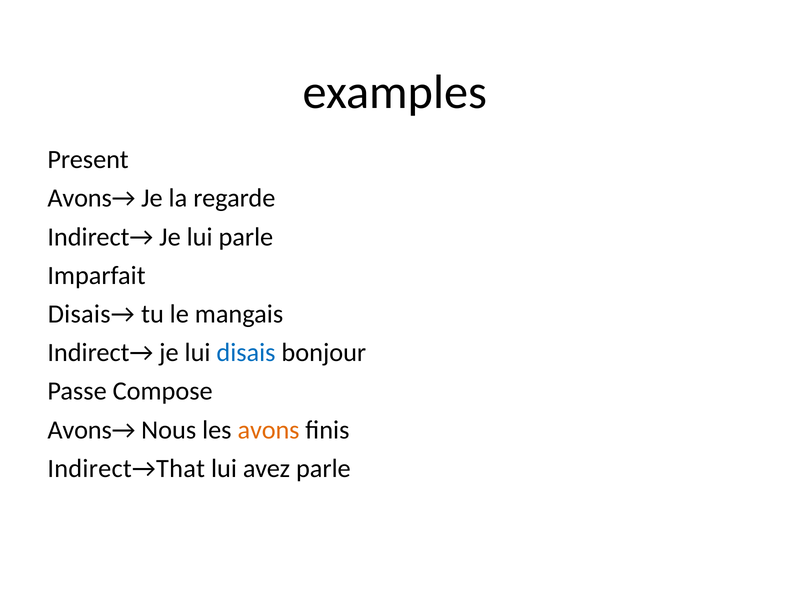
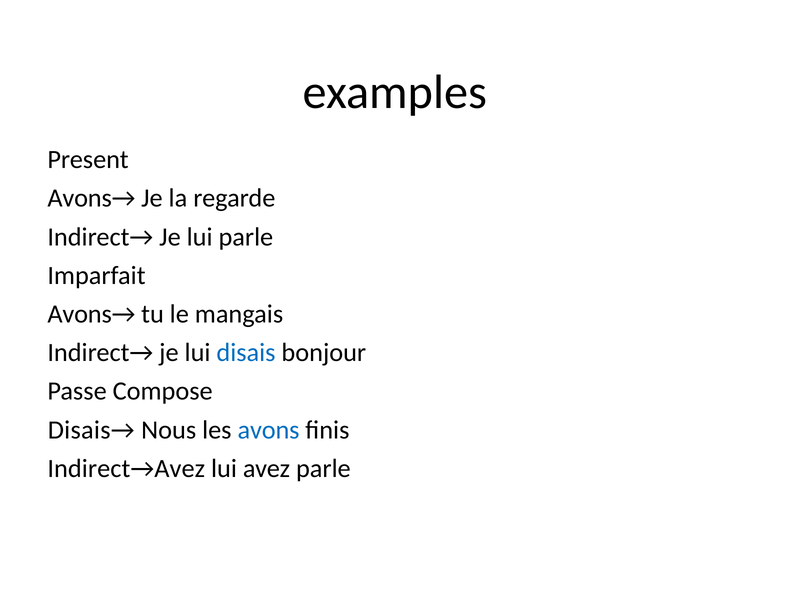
Disais→: Disais→ -> Avons→ (91, 314)
Avons→: Avons→ -> Disais→ (91, 430)
avons colour: orange -> blue (269, 430)
Indirect→That: Indirect→That -> Indirect→Avez (126, 469)
